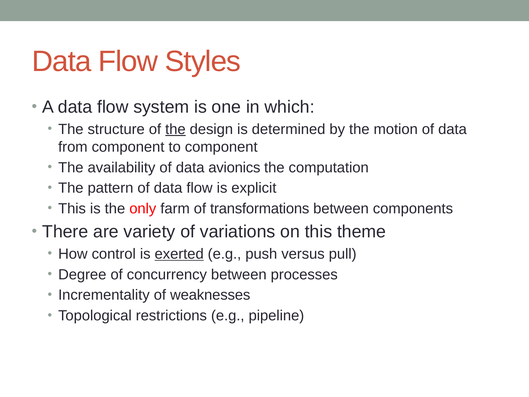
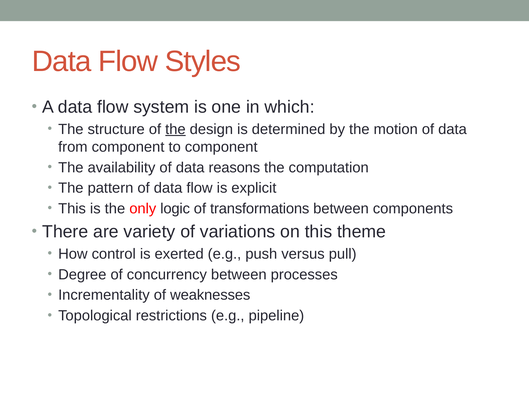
avionics: avionics -> reasons (234, 167)
farm: farm -> logic (175, 209)
exerted underline: present -> none (179, 254)
